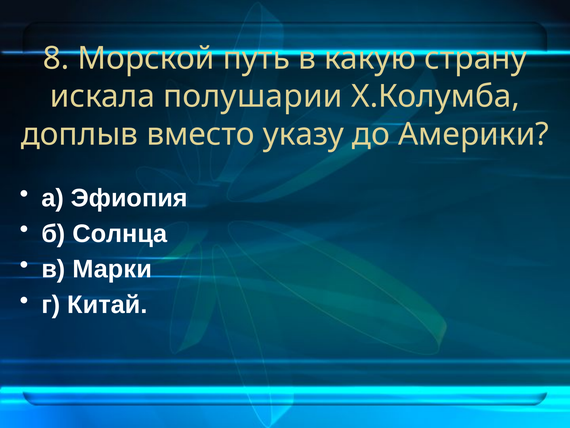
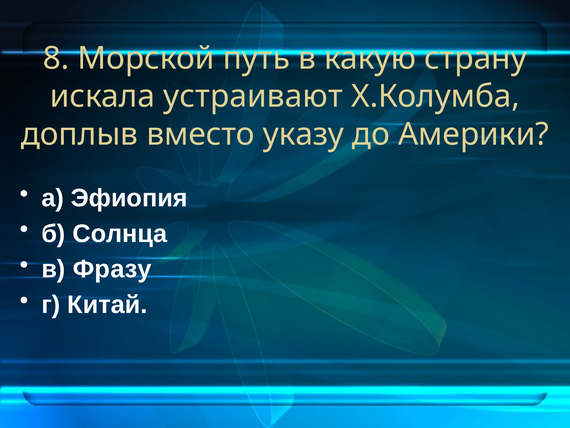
полушарии: полушарии -> устраивают (253, 96)
Марки: Марки -> Фразу (112, 269)
